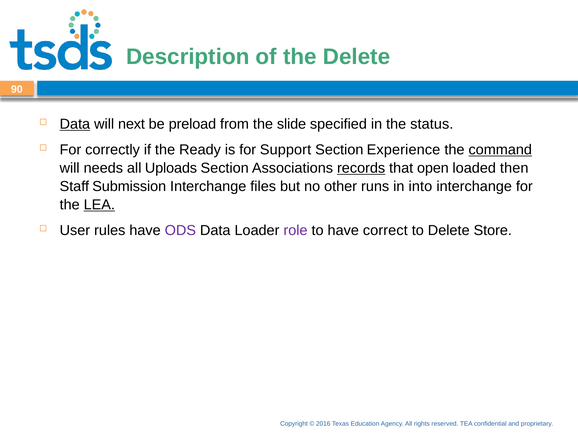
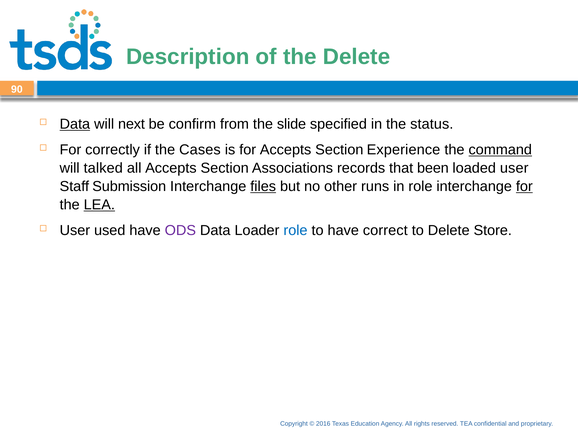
preload: preload -> confirm (192, 124)
Ready: Ready -> Cases (200, 150)
for Support: Support -> Accepts (286, 150)
needs: needs -> talked (103, 168)
all Uploads: Uploads -> Accepts (171, 168)
records underline: present -> none (361, 168)
open: open -> been (433, 168)
loaded then: then -> user (514, 168)
files underline: none -> present (263, 187)
in into: into -> role (420, 187)
for underline: none -> present (524, 187)
rules: rules -> used (110, 231)
role colour: purple -> blue (295, 231)
